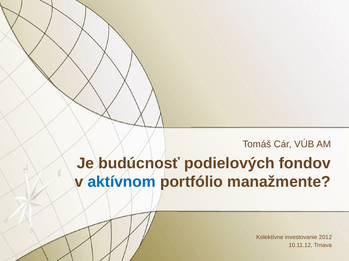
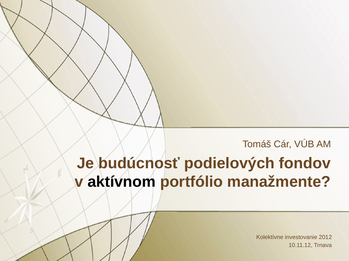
aktívnom colour: blue -> black (122, 182)
